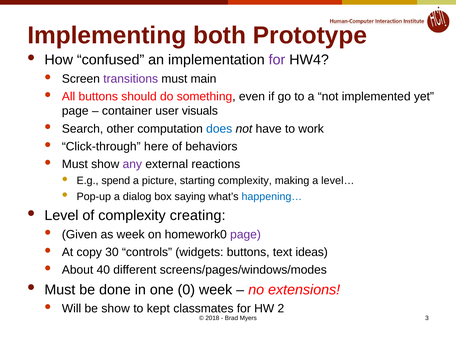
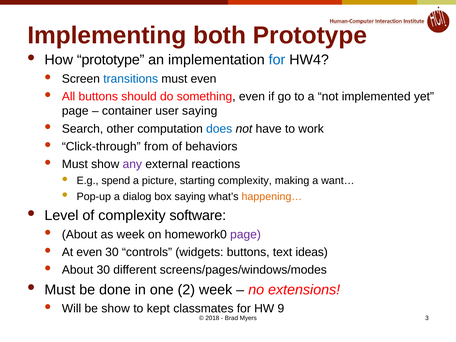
How confused: confused -> prototype (111, 60)
for colour: purple -> blue (277, 60)
transitions colour: purple -> blue (131, 79)
must main: main -> even (204, 79)
user visuals: visuals -> saying (200, 111)
here: here -> from (156, 146)
level…: level… -> want… (338, 181)
happening… colour: blue -> orange (272, 196)
creating: creating -> software (198, 216)
Given: Given -> About (80, 234)
At copy: copy -> even (89, 252)
About 40: 40 -> 30 (103, 270)
0: 0 -> 2 (186, 290)
2: 2 -> 9 (281, 309)
